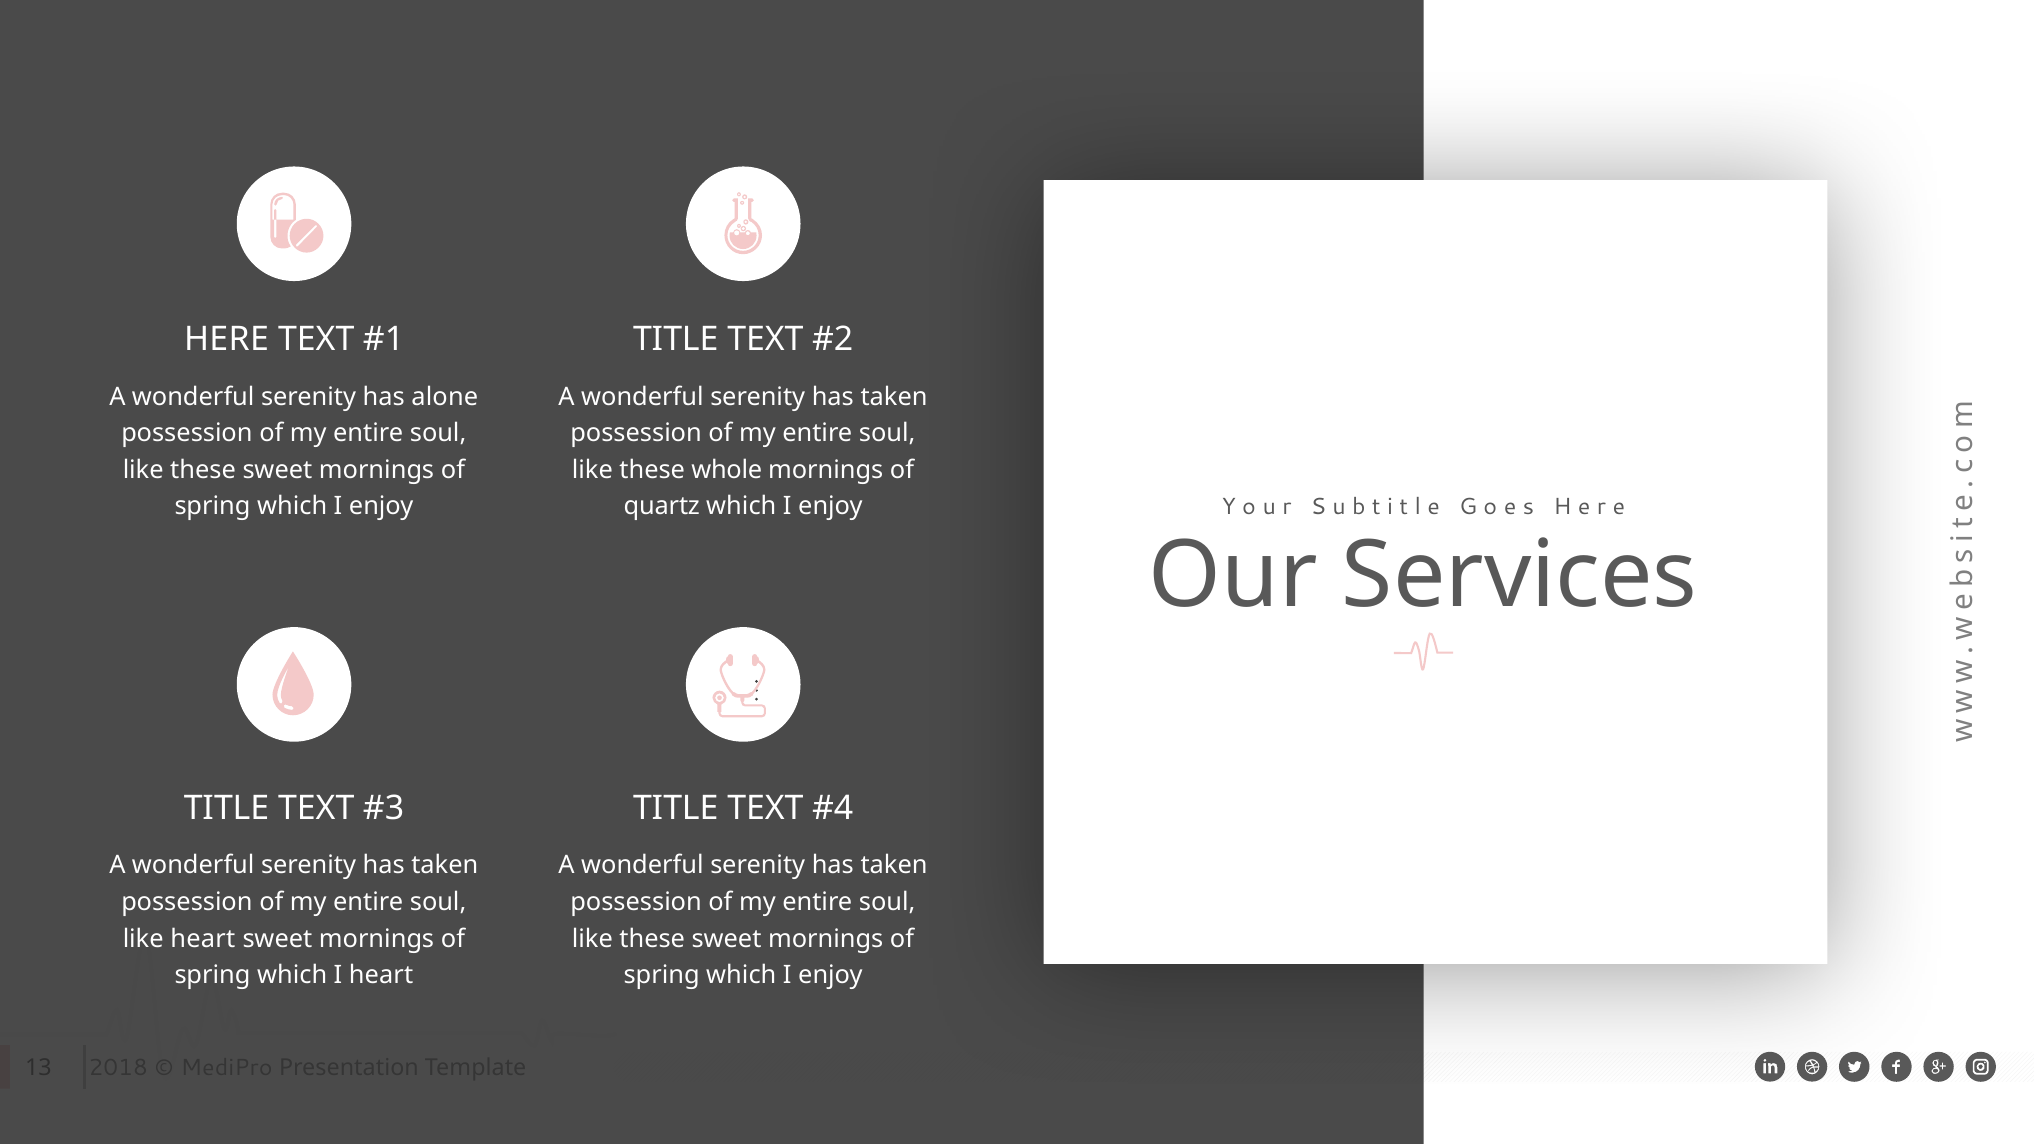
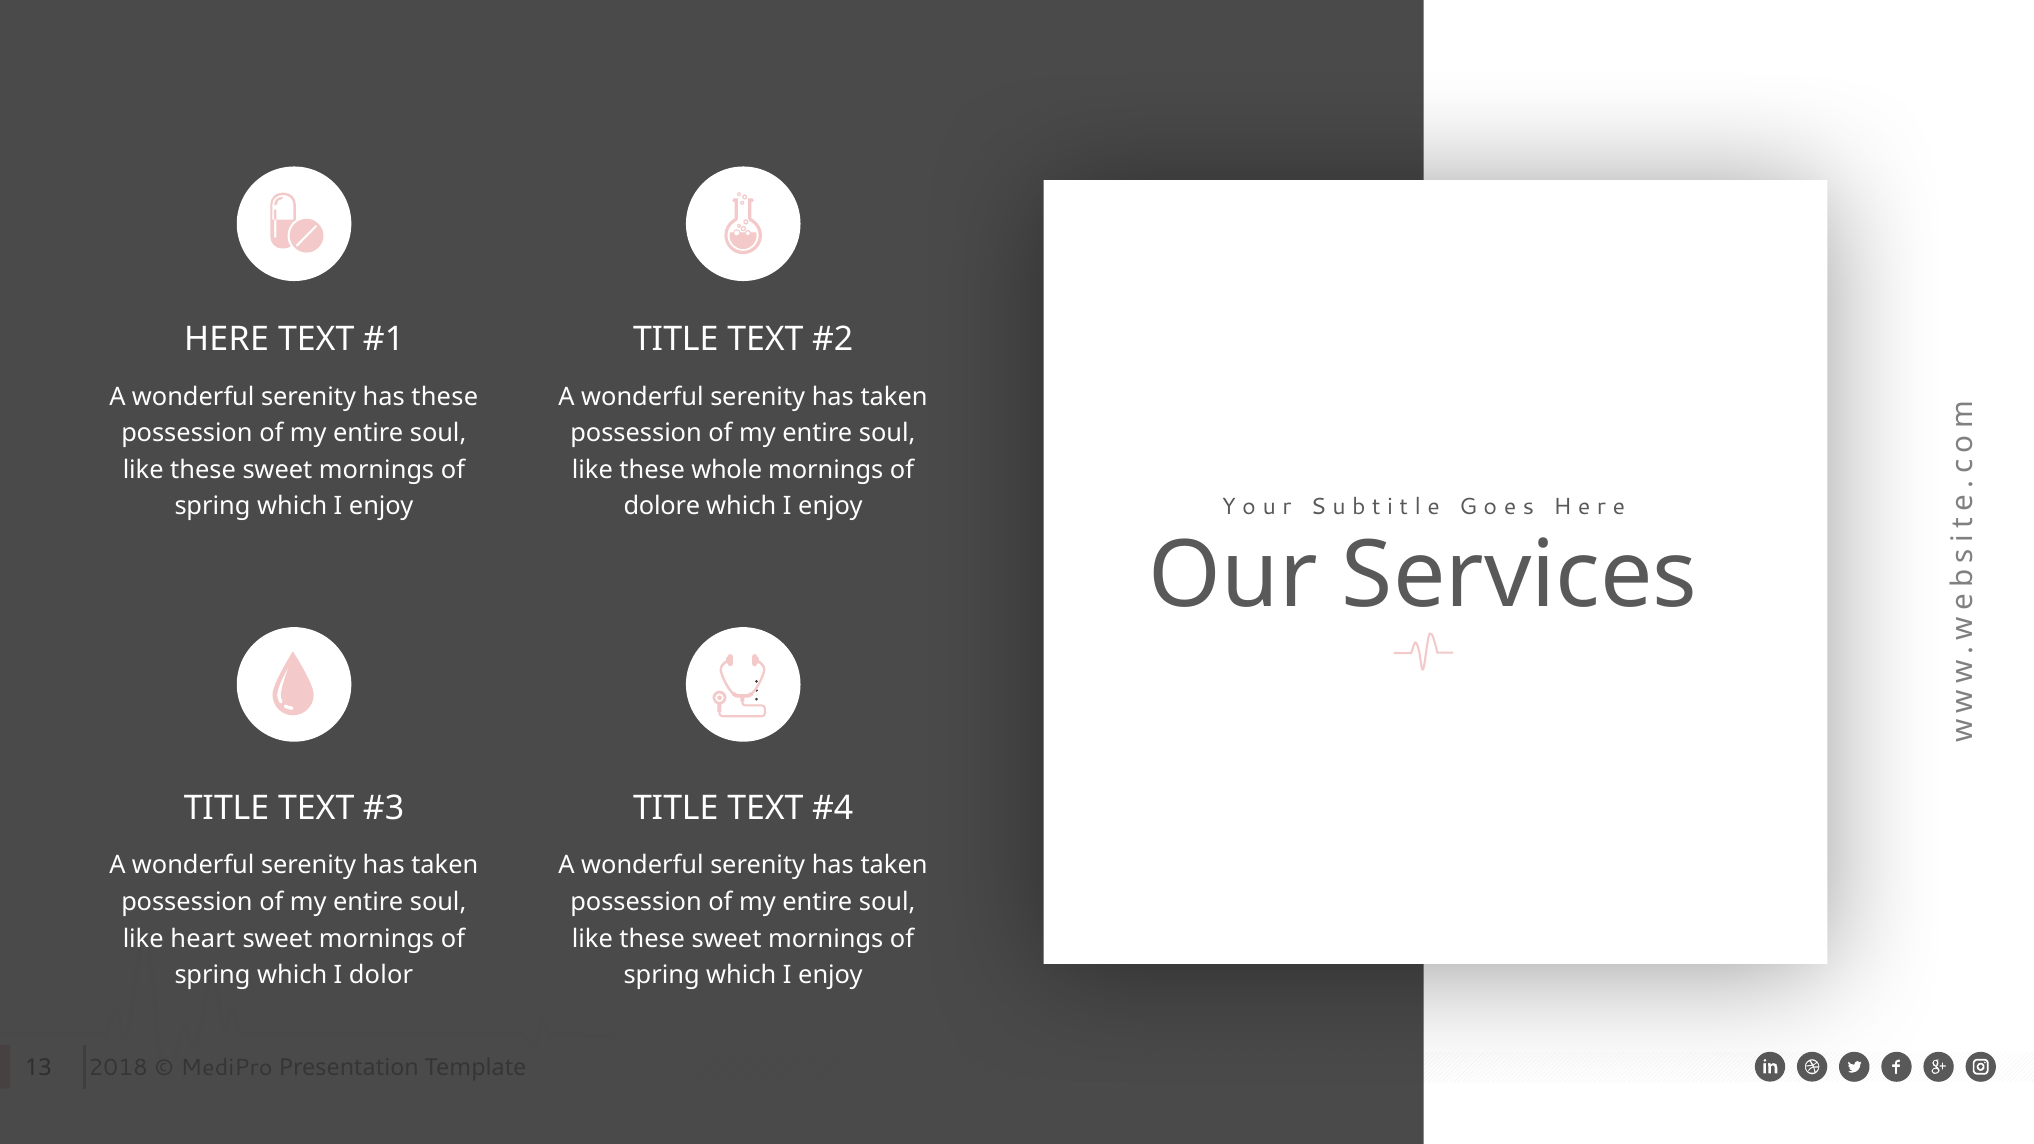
has alone: alone -> these (445, 397)
quartz: quartz -> dolore (662, 506)
I heart: heart -> dolor (381, 975)
